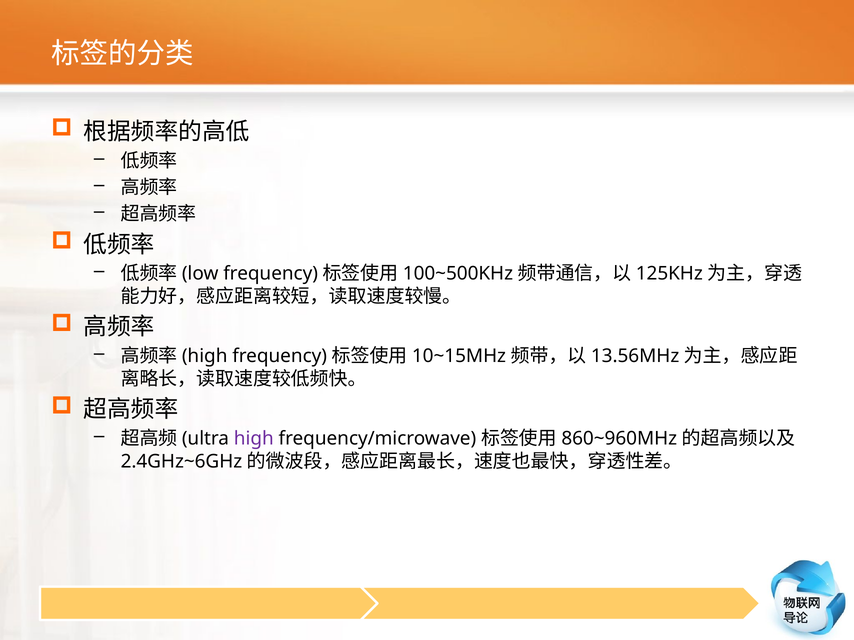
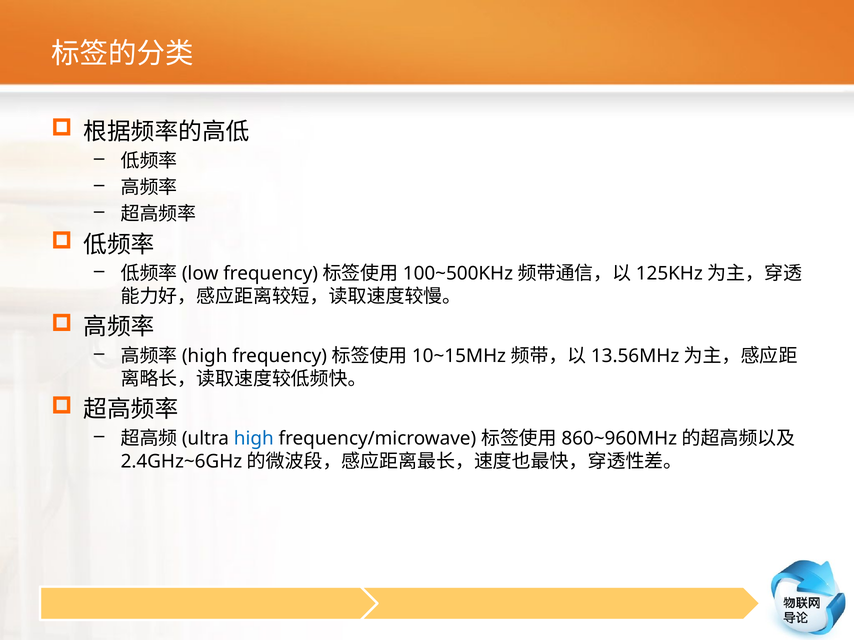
high colour: purple -> blue (254, 439)
